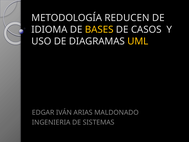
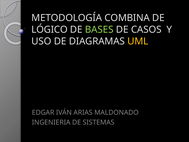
REDUCEN: REDUCEN -> COMBINA (127, 18)
IDIOMA: IDIOMA -> LÓGICO (49, 30)
BASES colour: yellow -> light green (99, 30)
